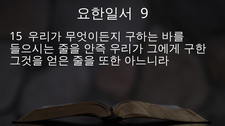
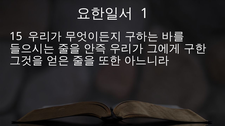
9: 9 -> 1 (144, 14)
